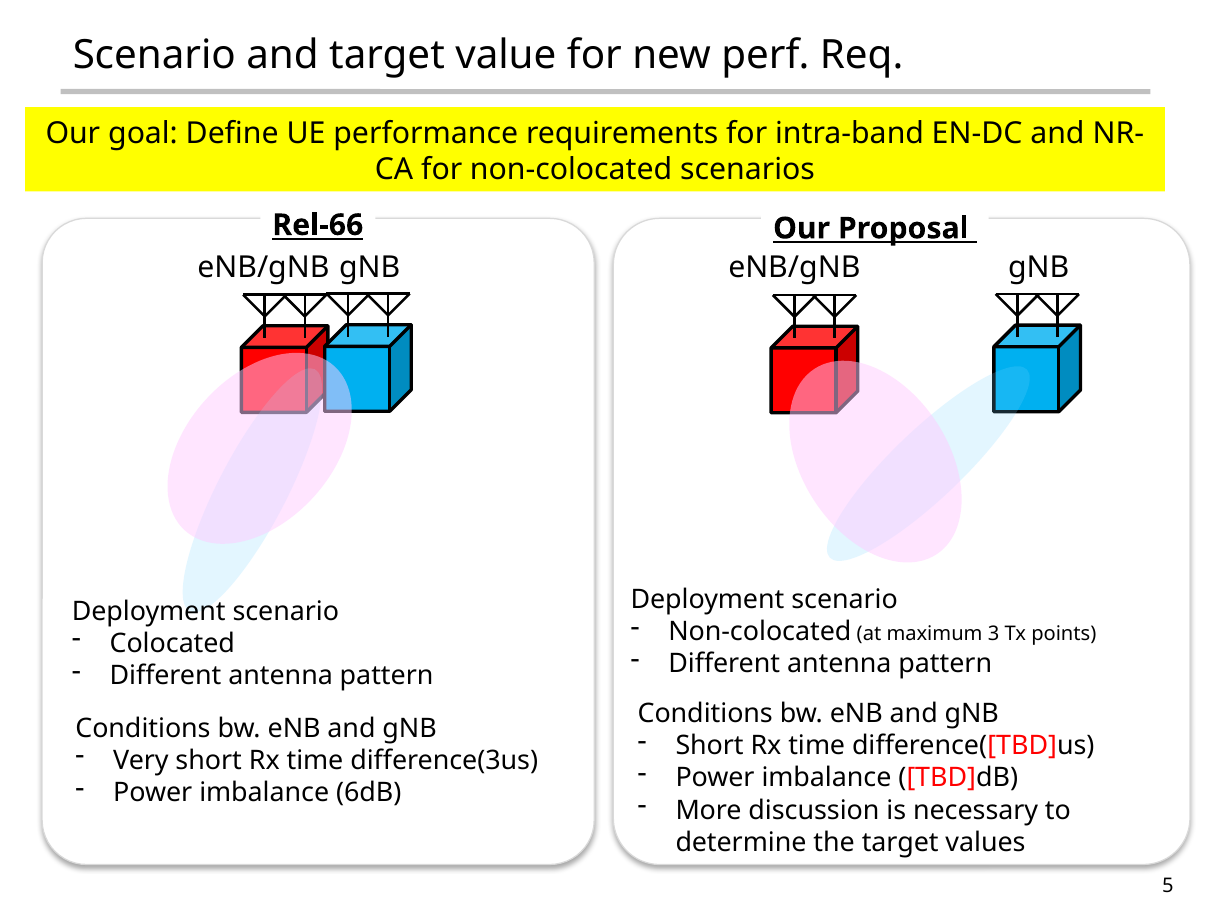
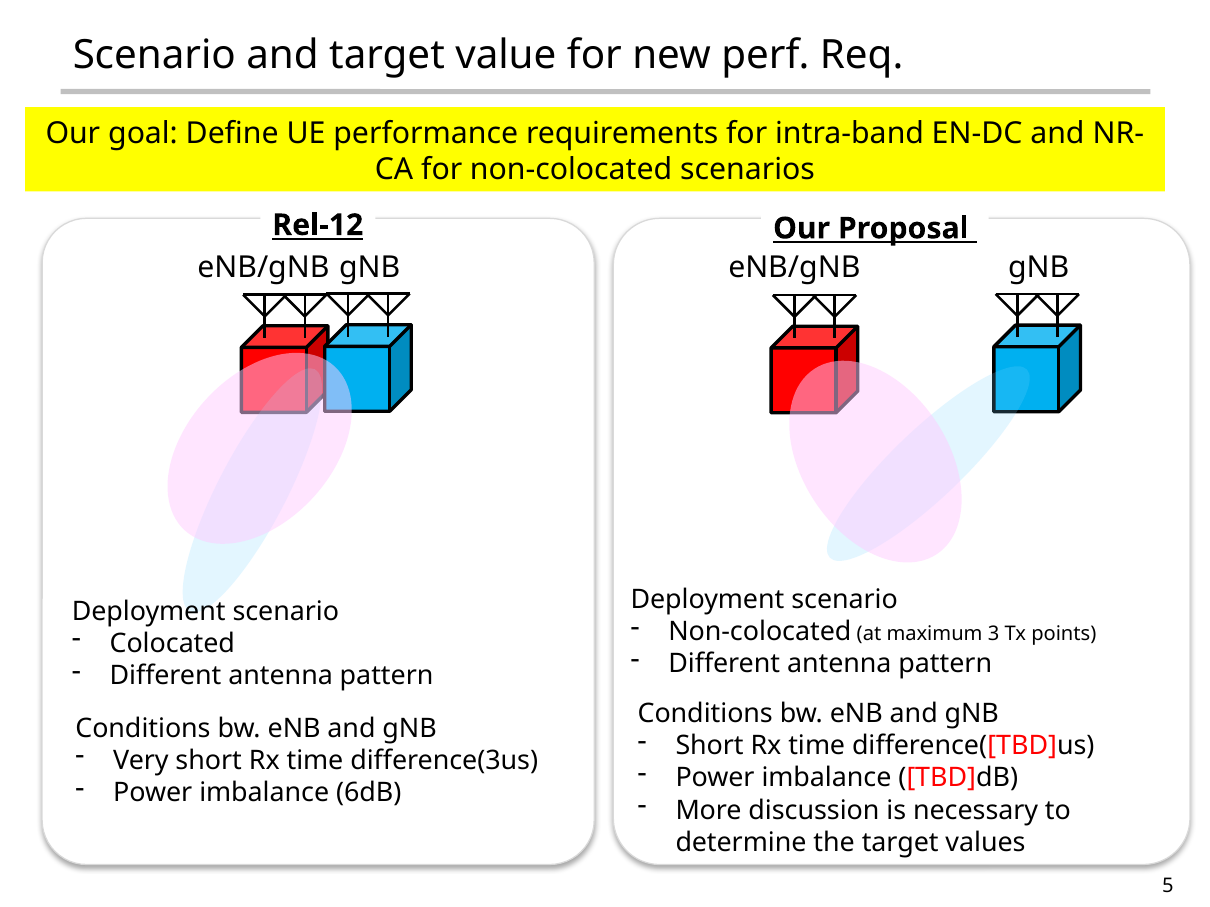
Rel-66: Rel-66 -> Rel-12 (318, 225)
